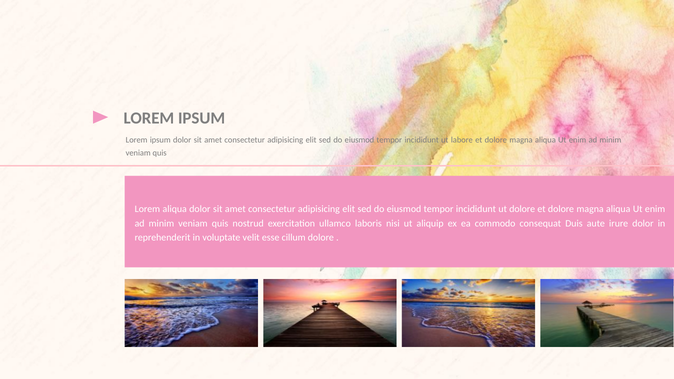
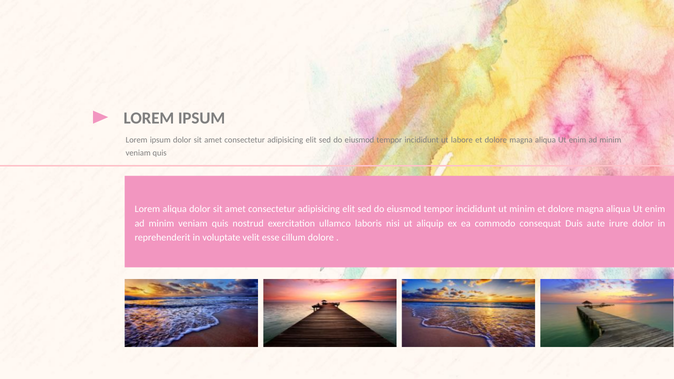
ut dolore: dolore -> minim (522, 209)
